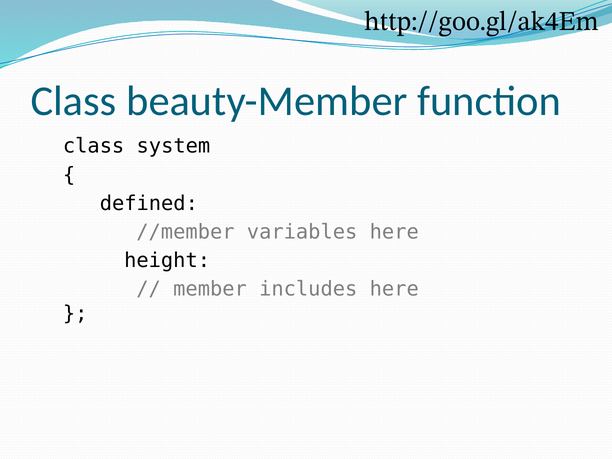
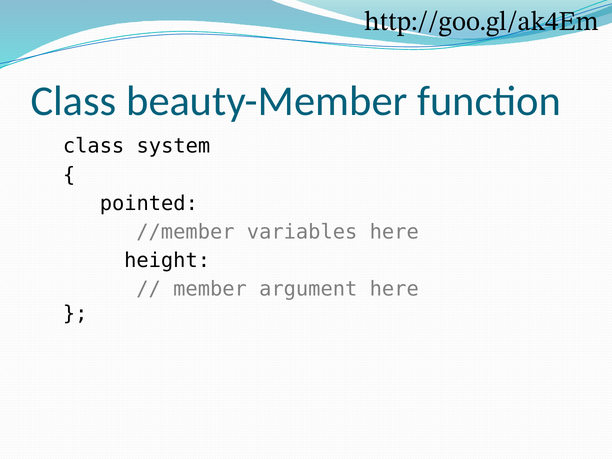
defined: defined -> pointed (149, 203)
includes: includes -> argument (308, 289)
